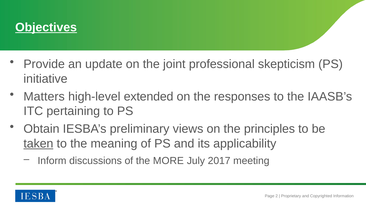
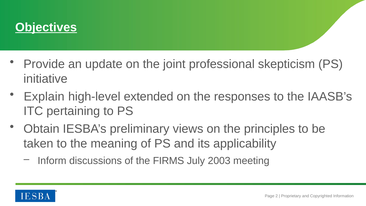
Matters: Matters -> Explain (44, 96)
taken underline: present -> none (38, 143)
MORE: MORE -> FIRMS (169, 161)
2017: 2017 -> 2003 (219, 161)
